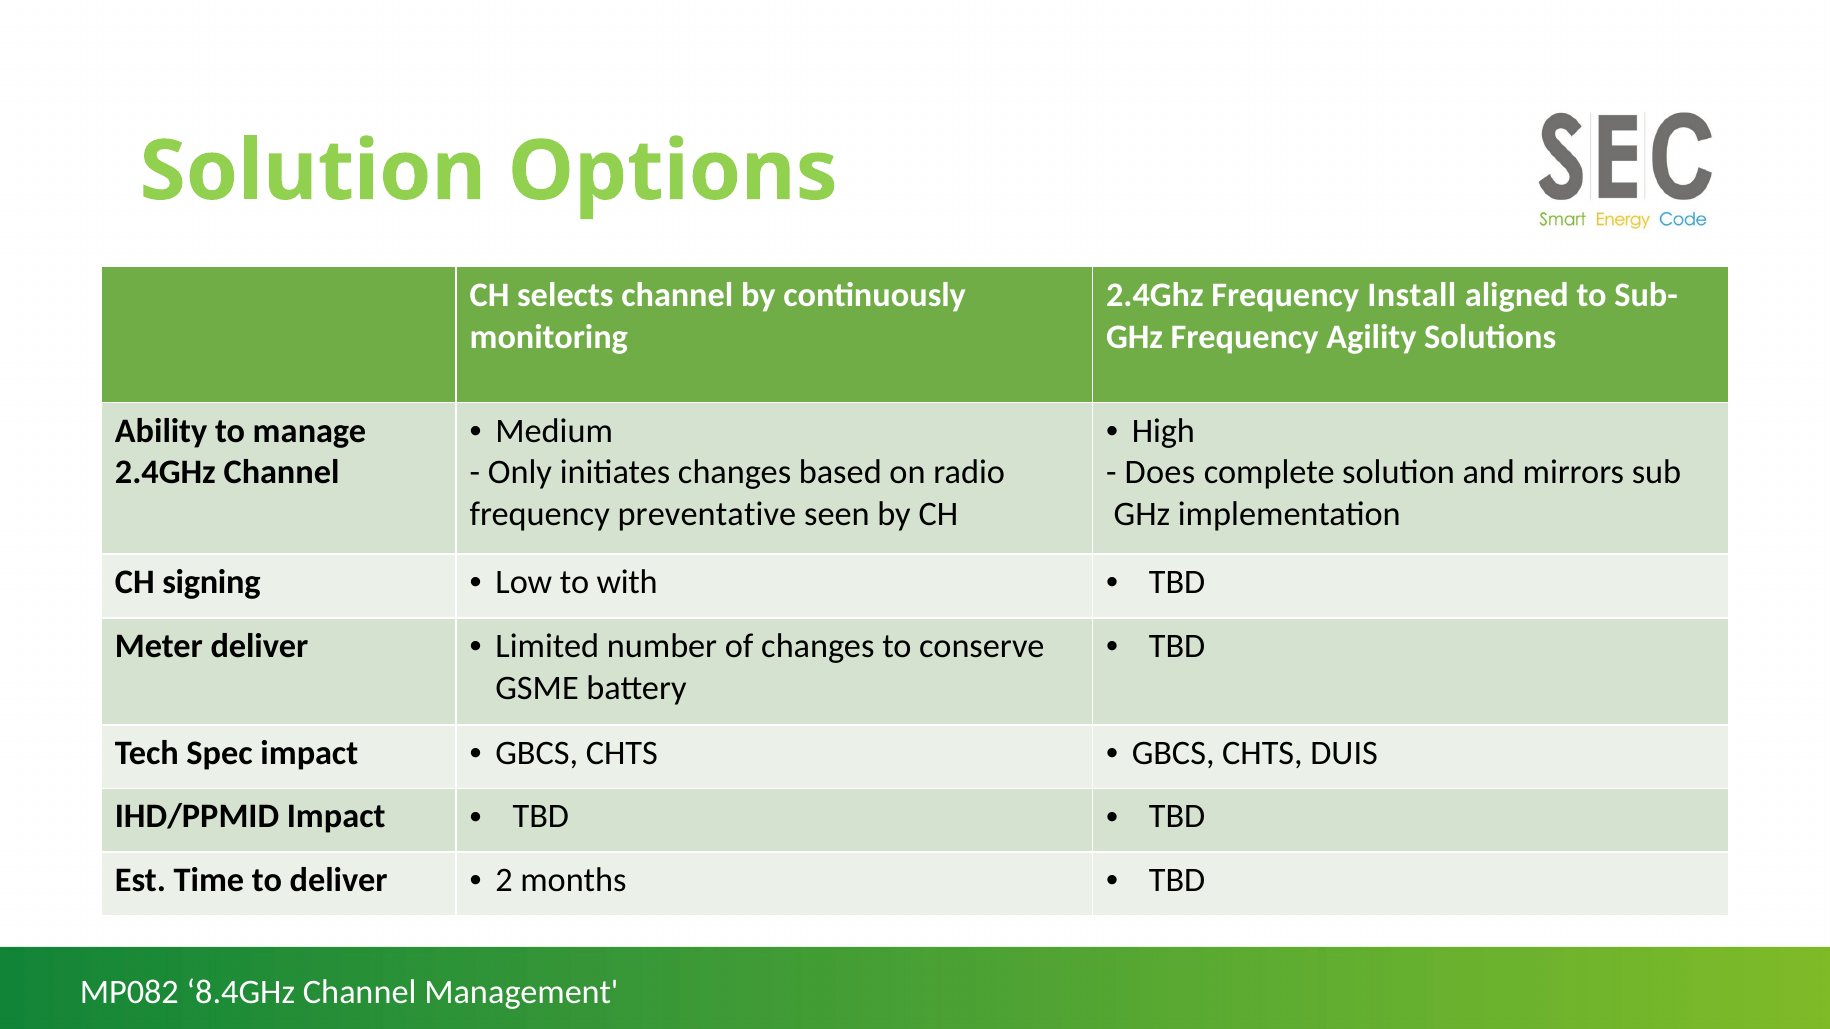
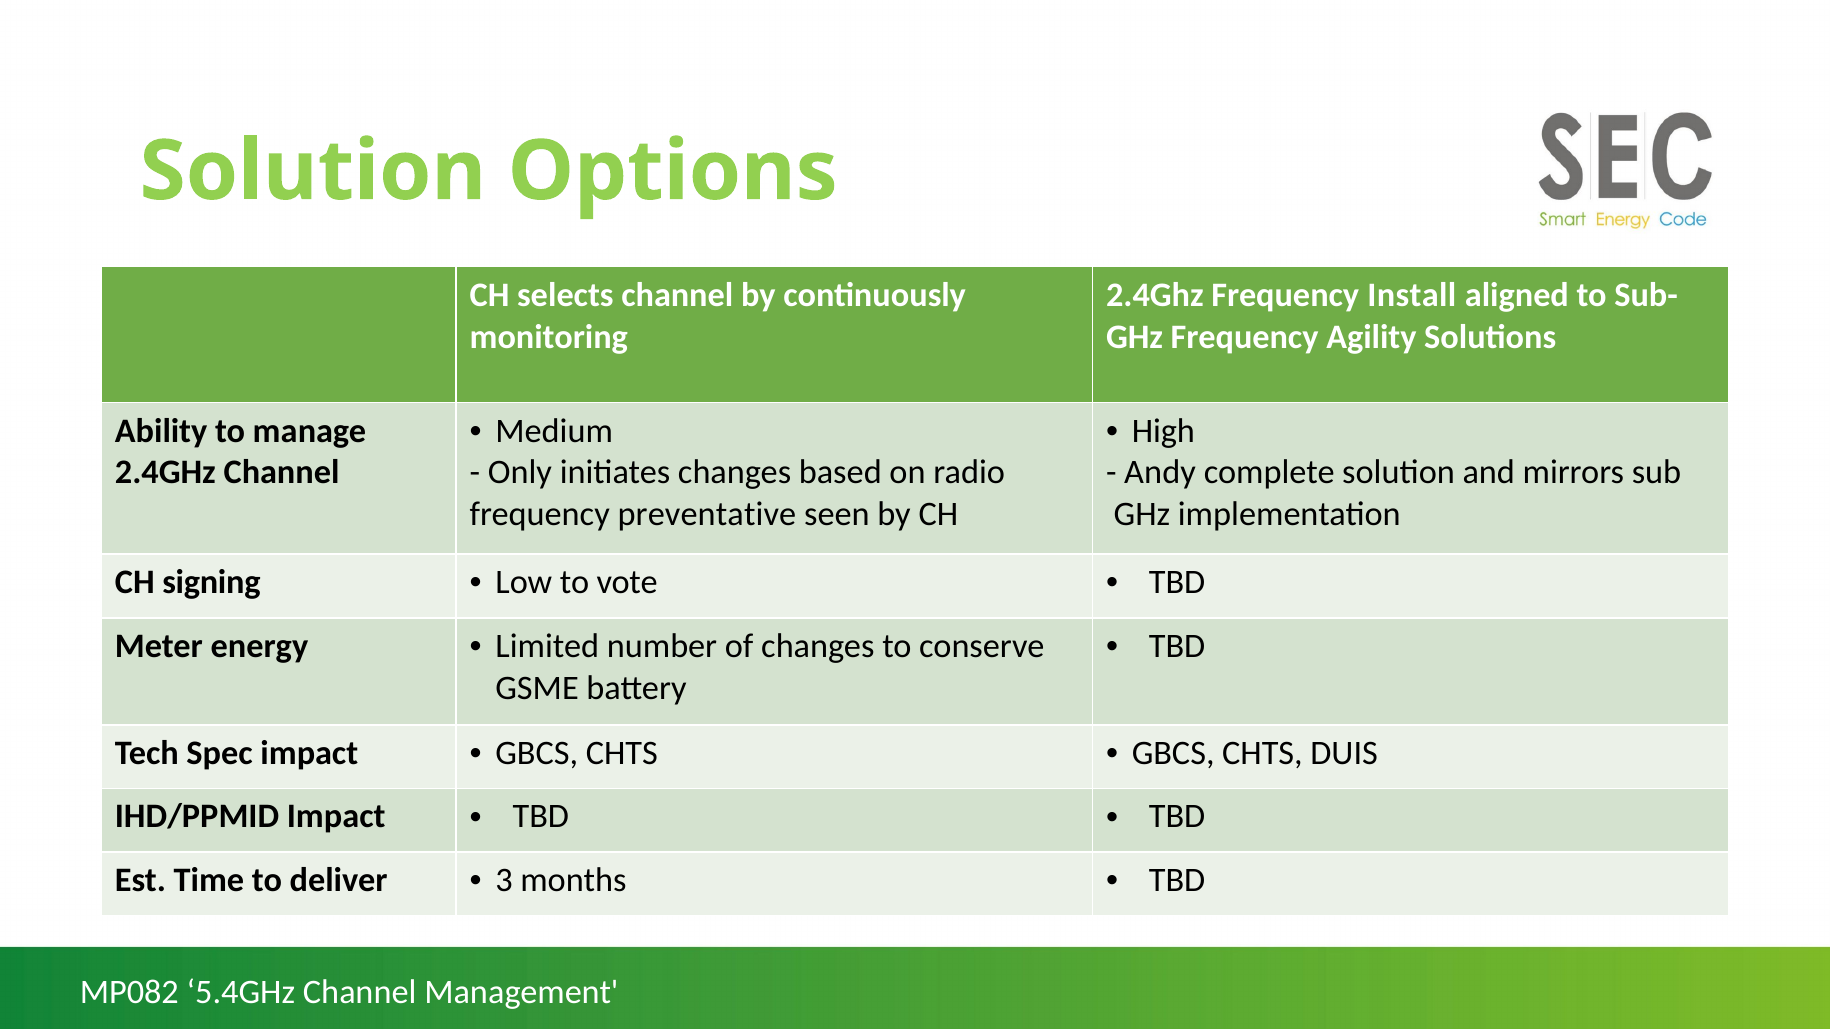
Does: Does -> Andy (1160, 473)
with: with -> vote (627, 583)
Meter deliver: deliver -> energy (259, 646)
2: 2 -> 3 (504, 880)
8.4GHz: 8.4GHz -> 5.4GHz (241, 993)
